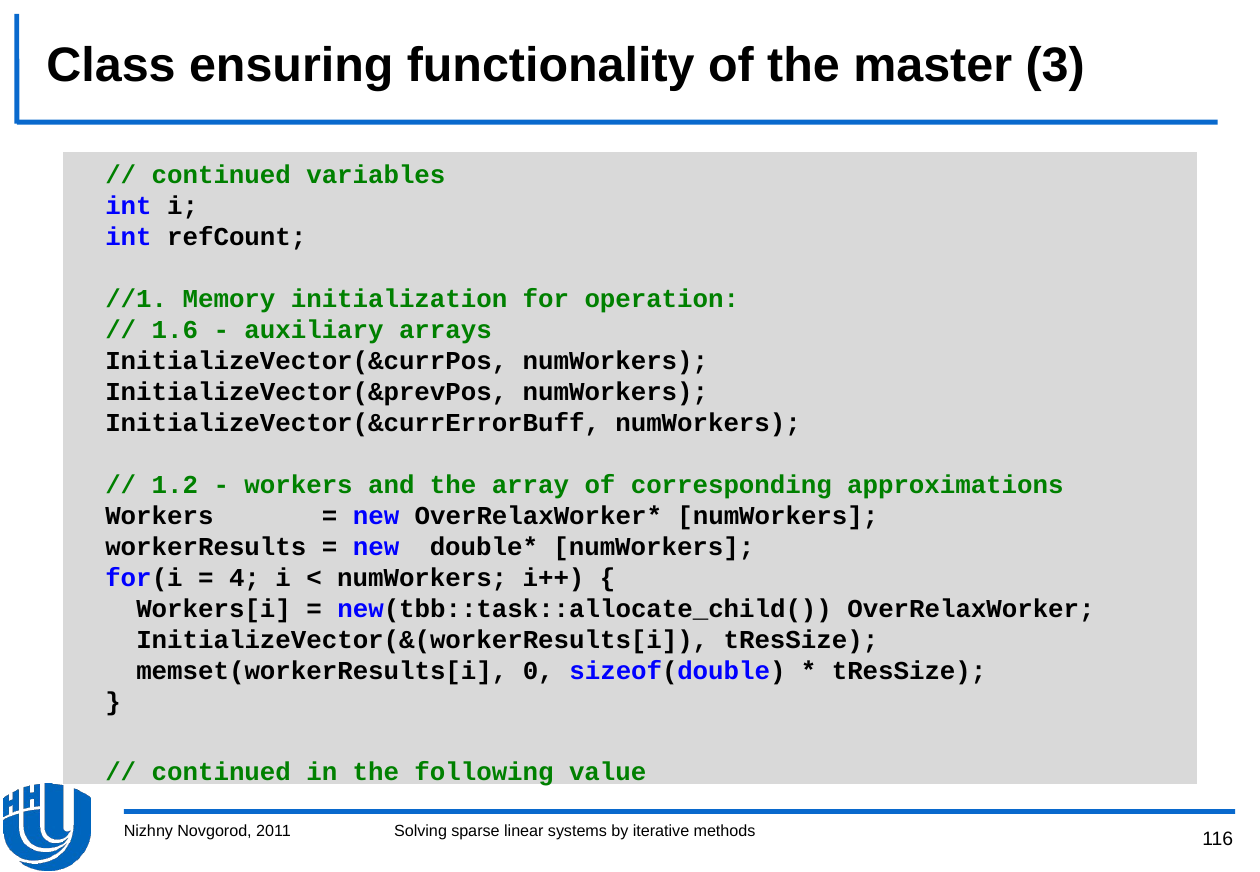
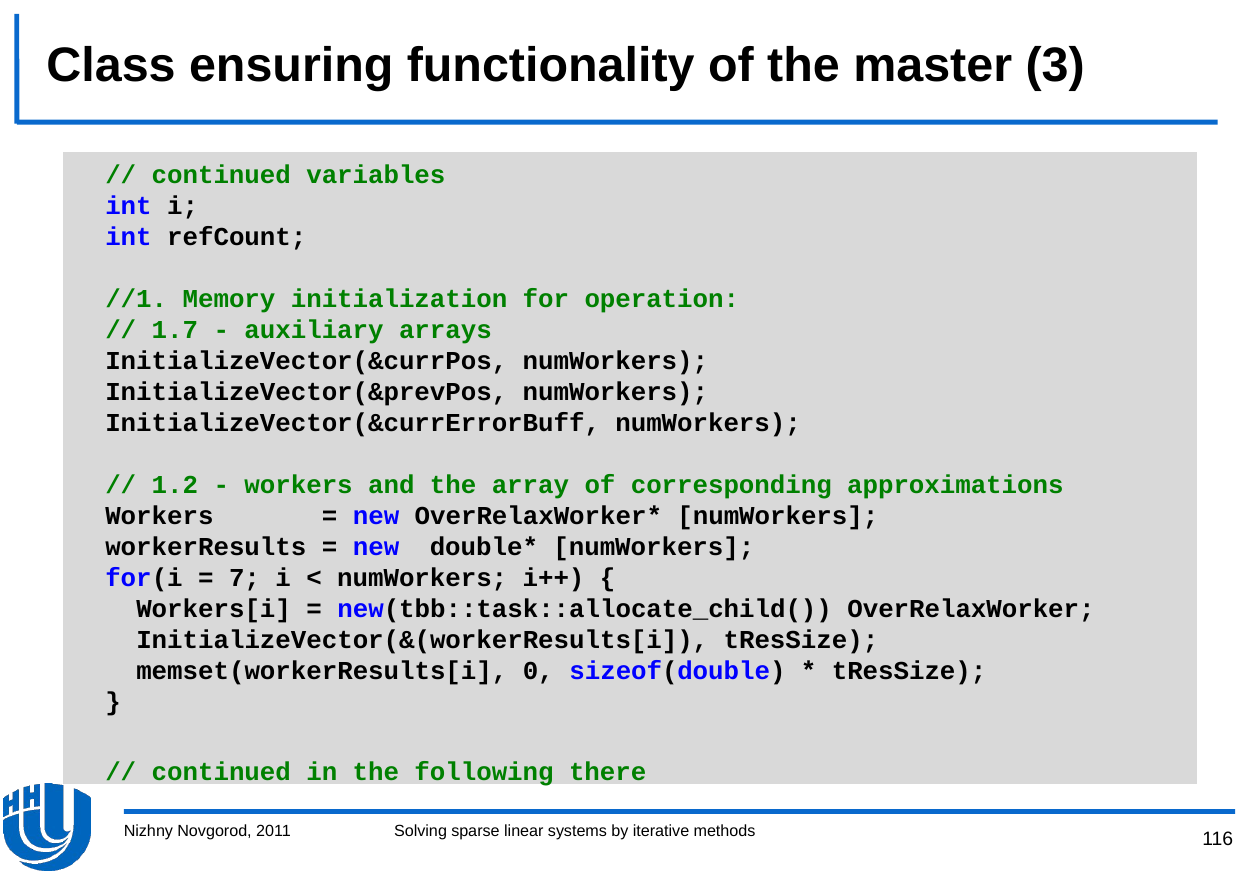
1.6: 1.6 -> 1.7 (175, 330)
4: 4 -> 7 (244, 578)
value: value -> there (608, 772)
